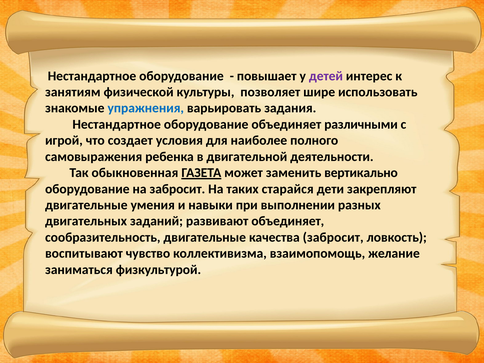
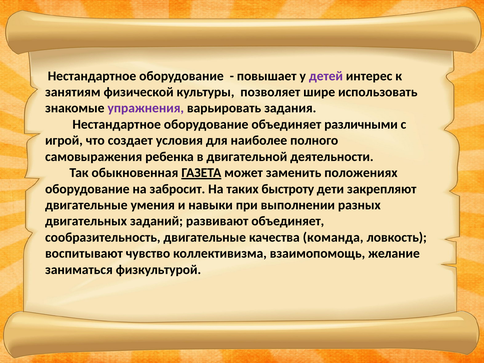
упражнения colour: blue -> purple (146, 108)
вертикально: вертикально -> положениях (361, 173)
старайся: старайся -> быстроту (288, 189)
качества забросит: забросит -> команда (333, 237)
